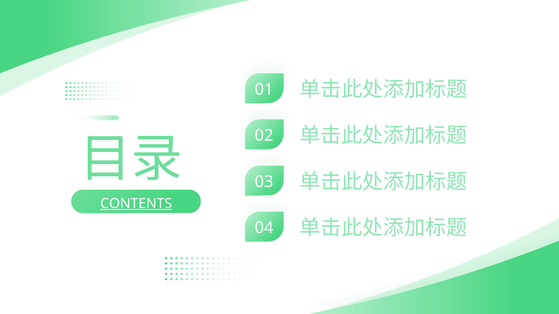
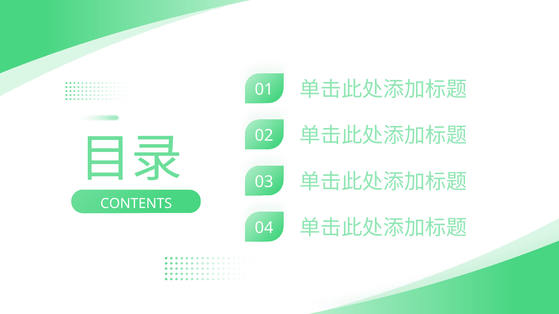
CONTENTS underline: present -> none (136, 204)
